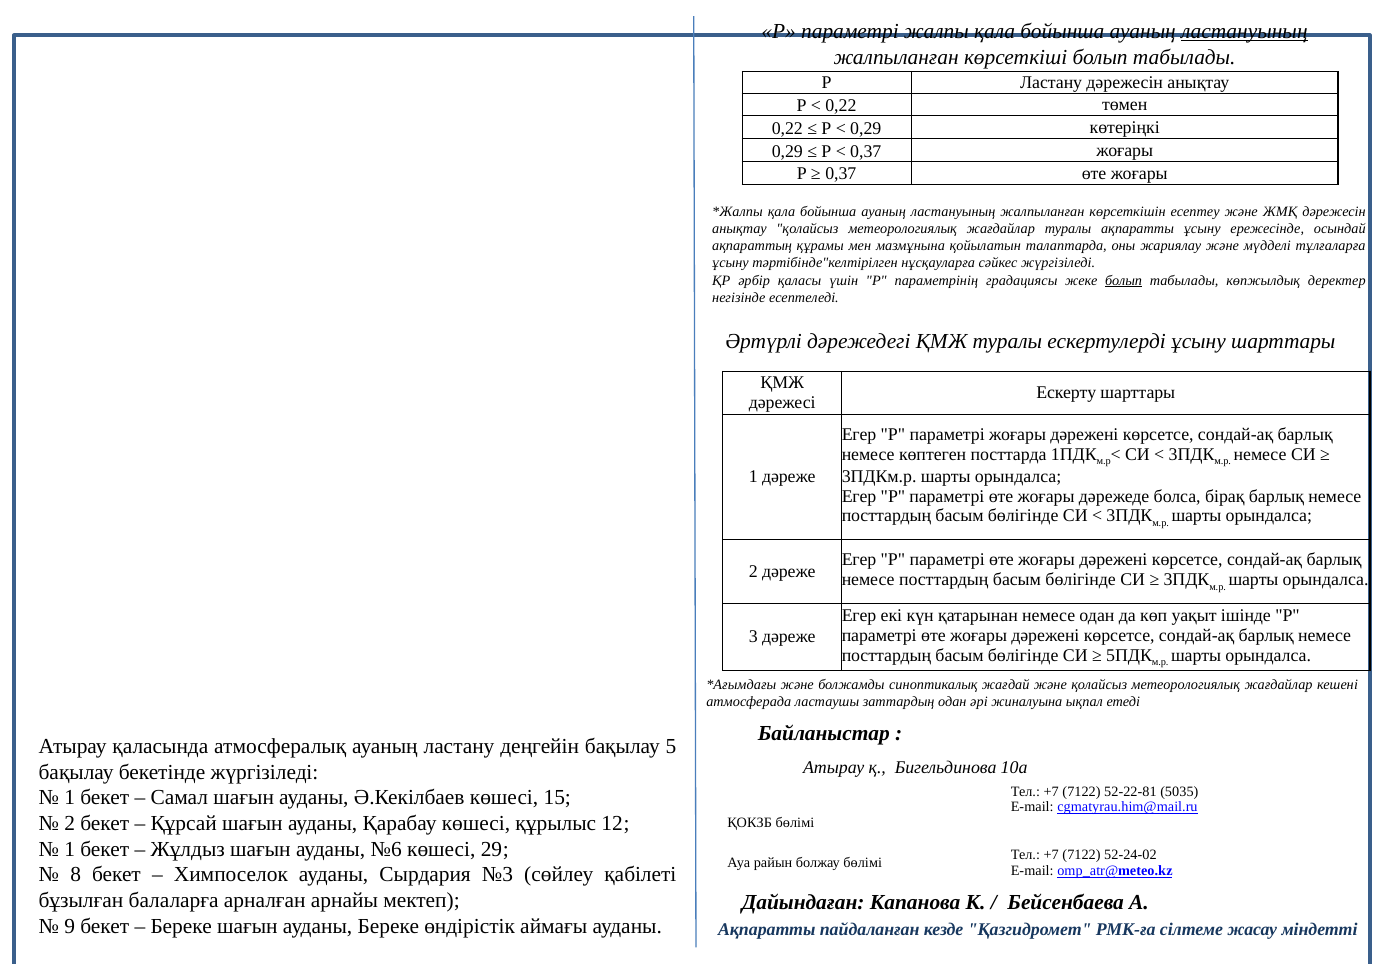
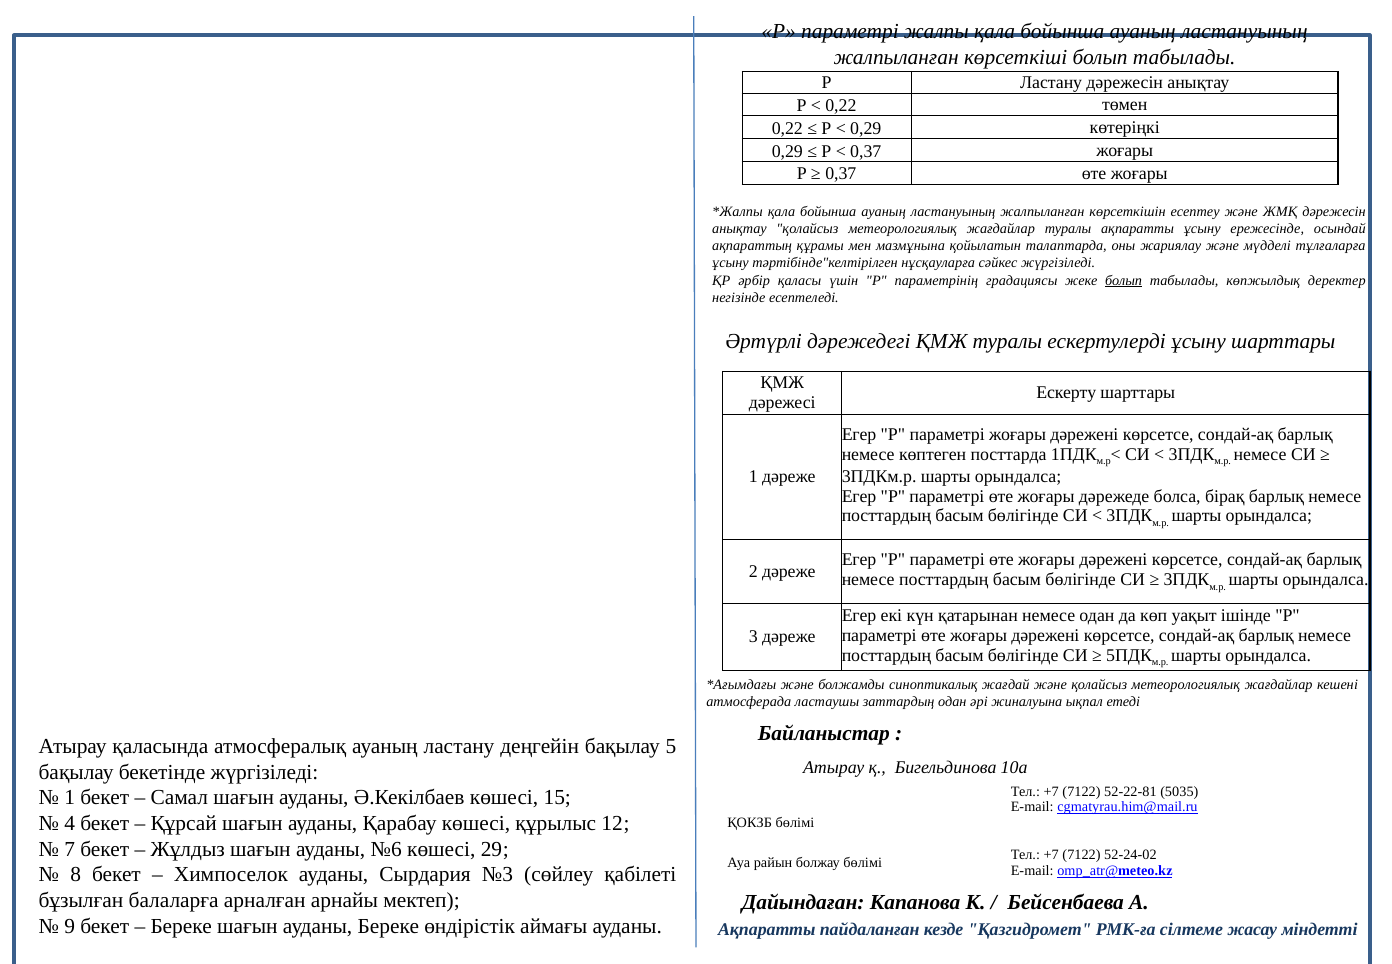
ластануының underline: present -> none (1244, 32)
2: 2 -> 4 (70, 823)
1: 1 -> 7 (70, 849)
